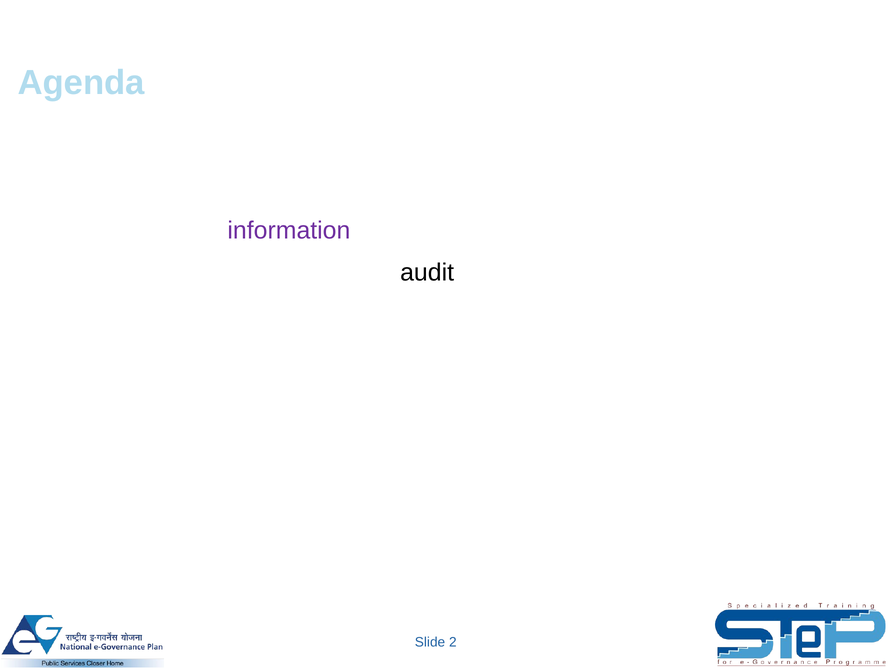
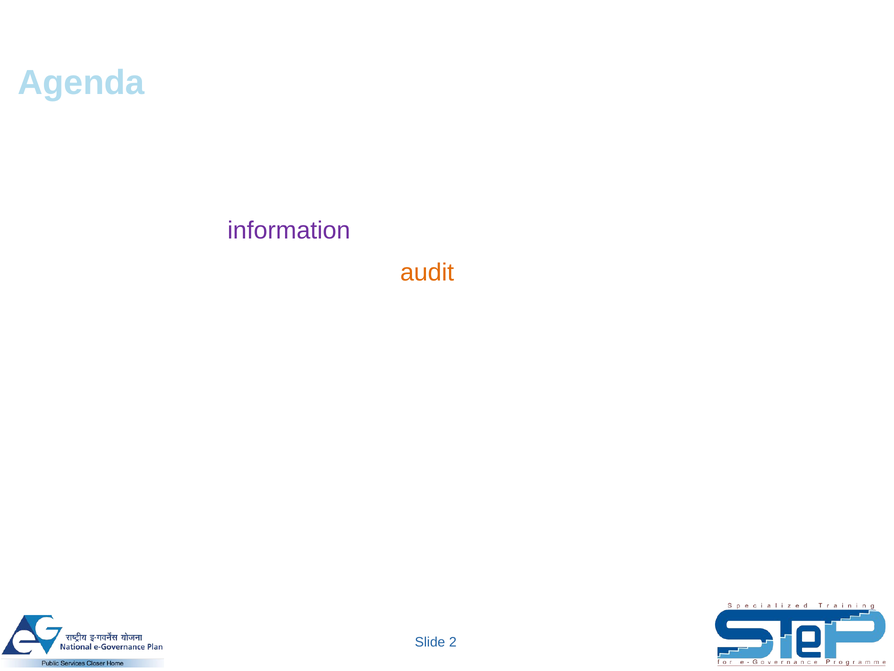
audit colour: black -> orange (427, 272)
